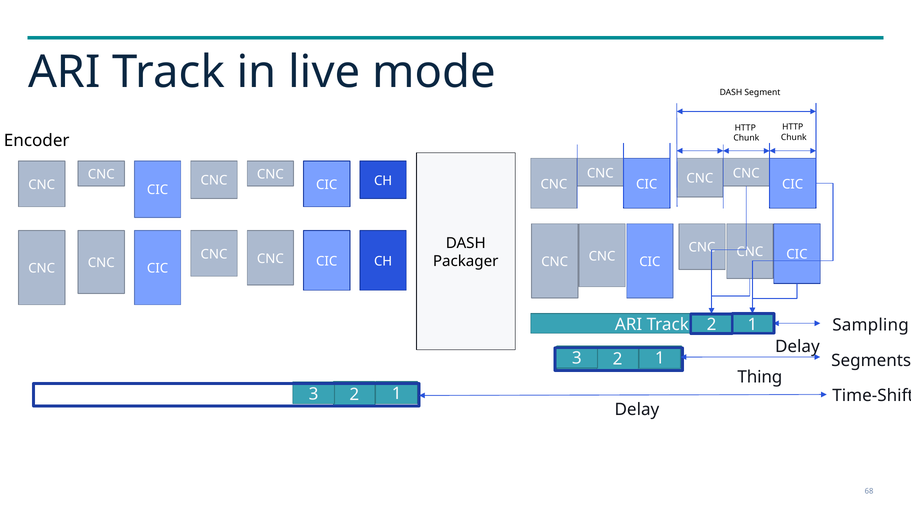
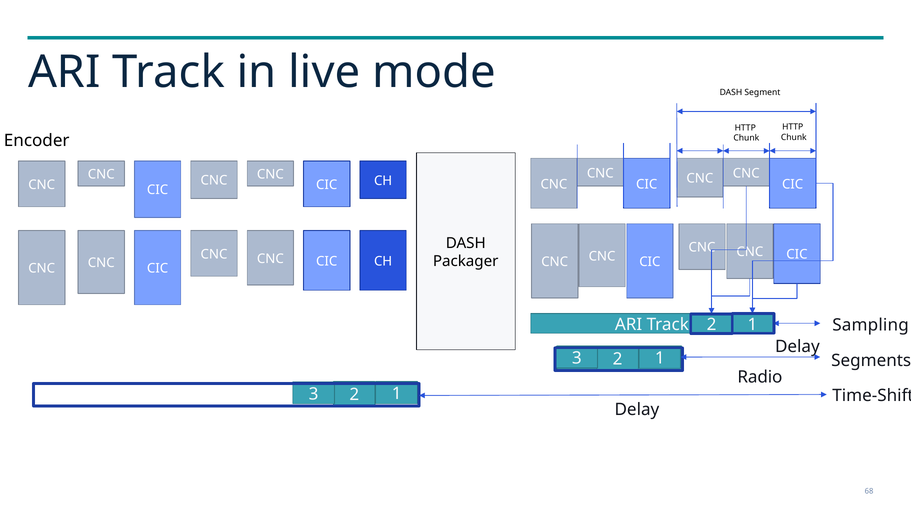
Thing: Thing -> Radio (760, 378)
